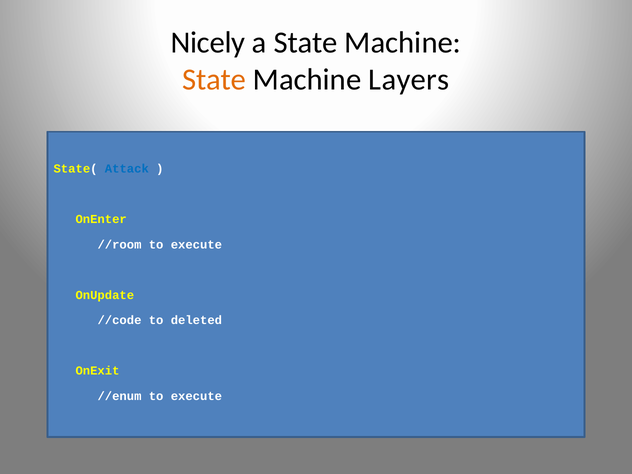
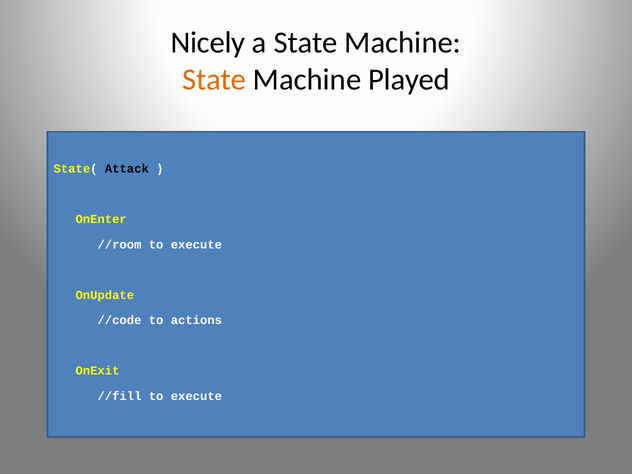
Layers: Layers -> Played (409, 80)
Attack colour: blue -> black (127, 169)
deleted: deleted -> actions (196, 320)
//enum: //enum -> //fill (119, 396)
